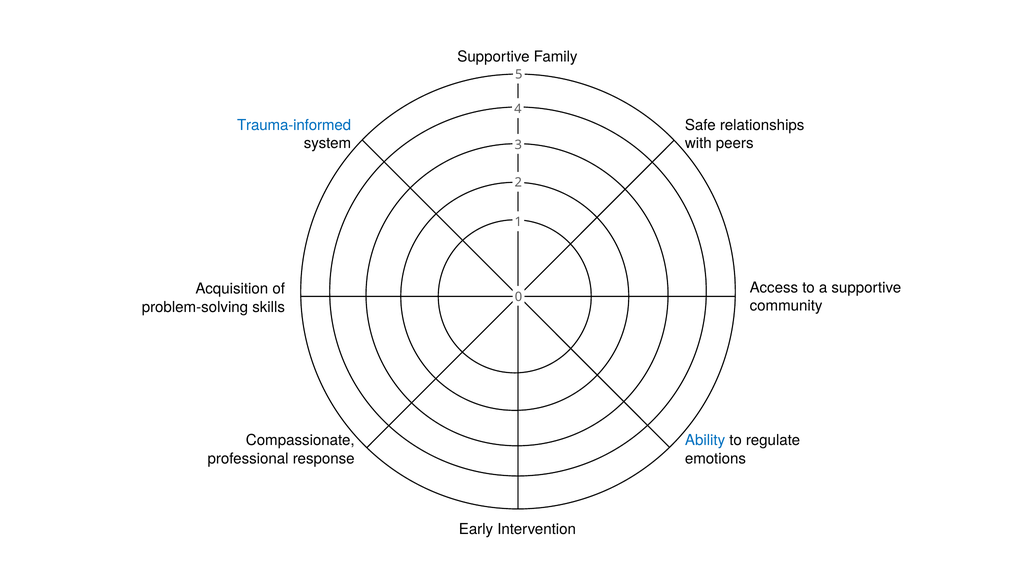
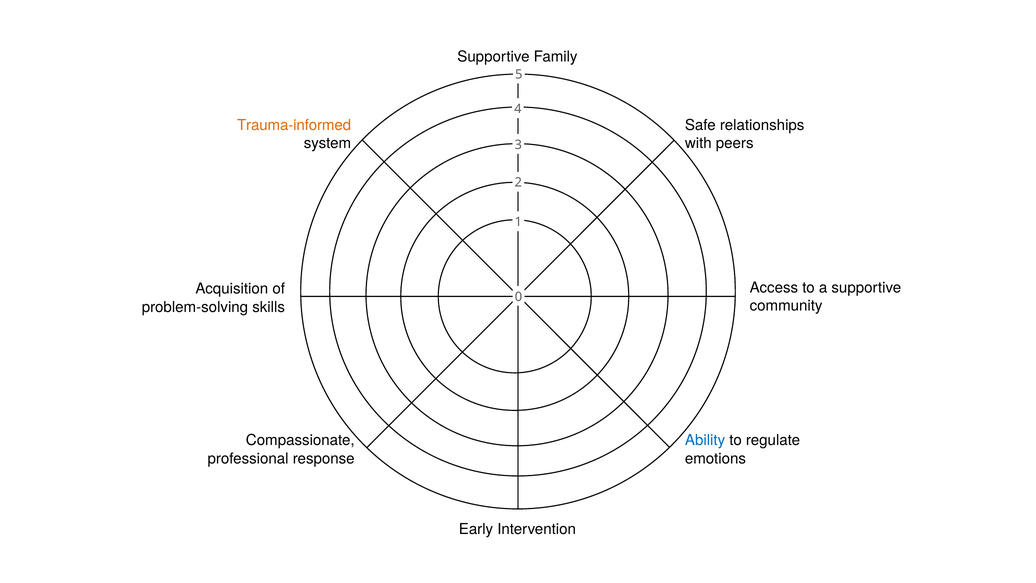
Trauma-informed colour: blue -> orange (294, 125)
